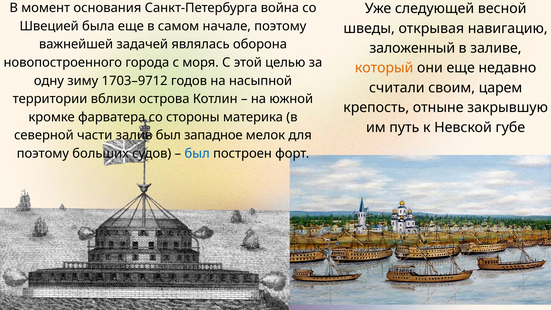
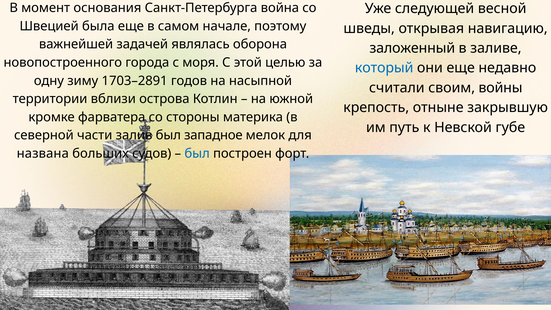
который colour: orange -> blue (384, 68)
1703–9712: 1703–9712 -> 1703–2891 (135, 81)
царем: царем -> войны (501, 88)
поэтому: поэтому -> названа (43, 154)
